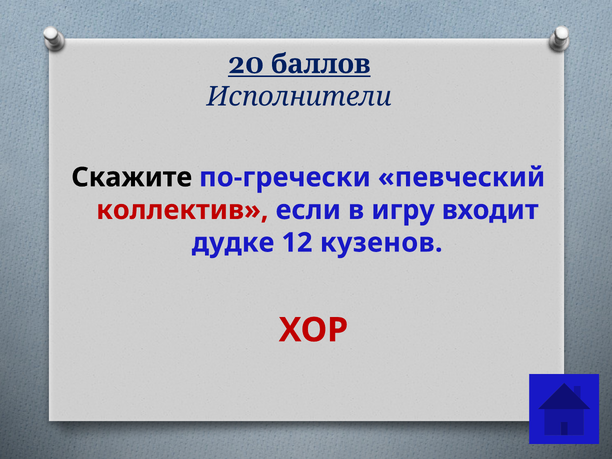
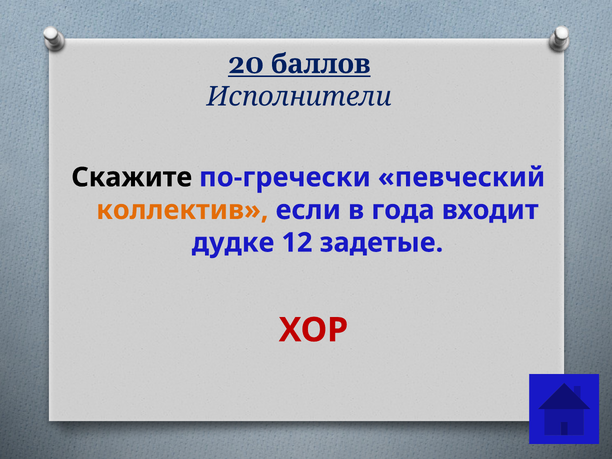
коллектив colour: red -> orange (182, 210)
игру: игру -> года (403, 210)
кузенов: кузенов -> задетые (381, 243)
